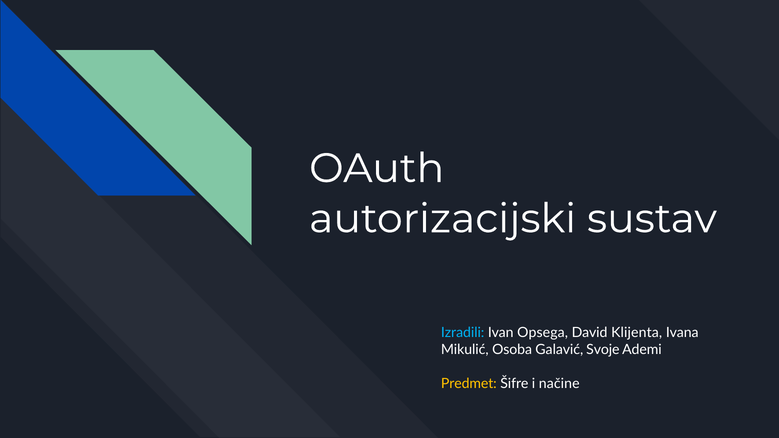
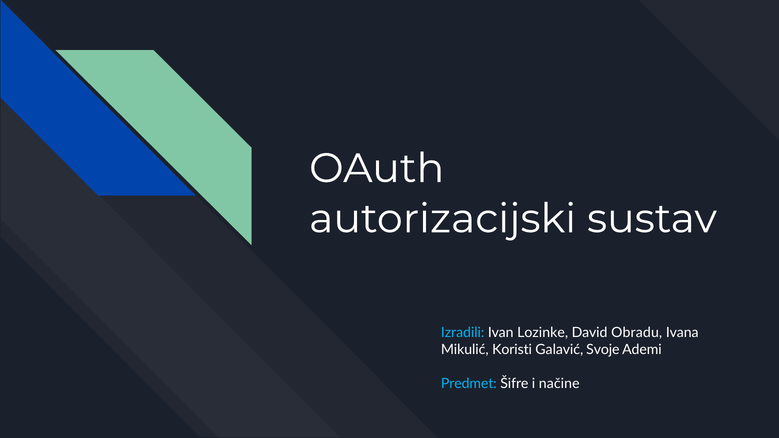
Opsega: Opsega -> Lozinke (543, 333)
Klijenta: Klijenta -> Obradu (637, 333)
Osoba: Osoba -> Koristi (512, 350)
Predmet colour: yellow -> light blue (469, 384)
